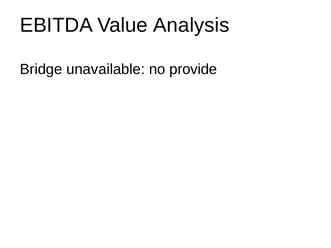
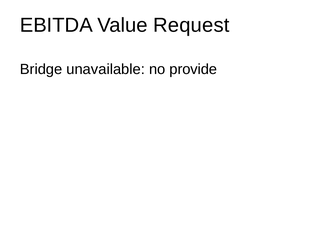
Analysis: Analysis -> Request (191, 25)
